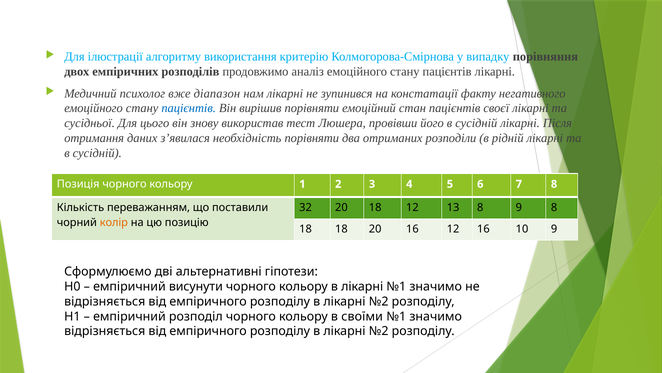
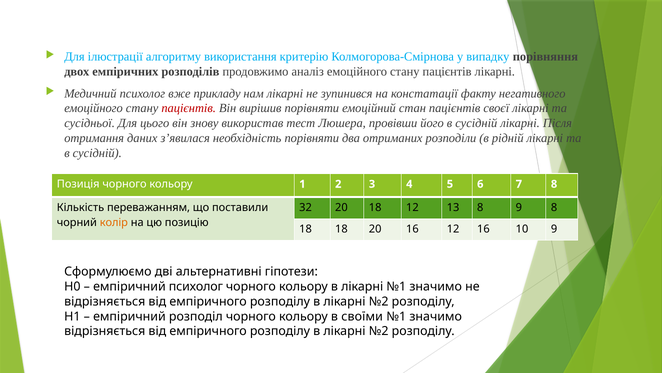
діапазон: діапазон -> прикладу (217, 93)
пацієнтів colour: blue -> red (189, 108)
емпіричний висунути: висунути -> психолог (196, 286)
